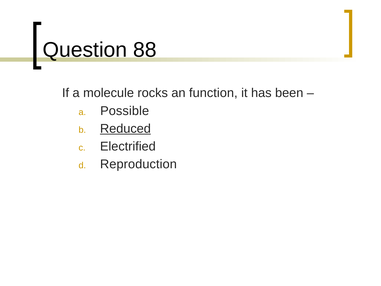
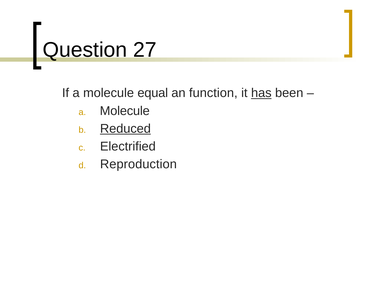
88: 88 -> 27 (145, 50)
rocks: rocks -> equal (153, 93)
has underline: none -> present (261, 93)
Possible: Possible -> Molecule (125, 111)
